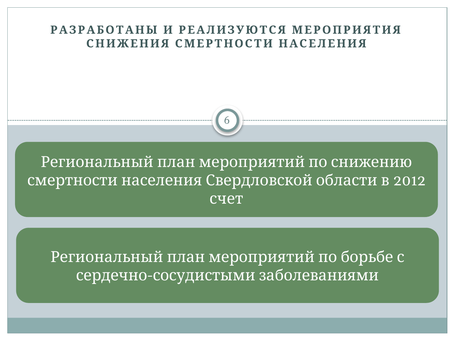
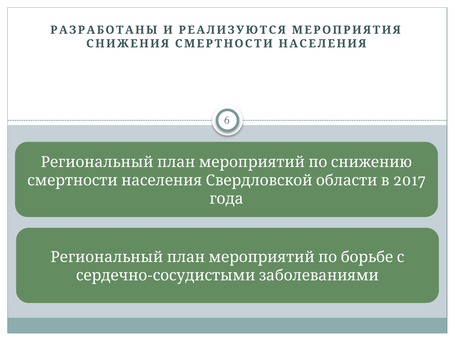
2012: 2012 -> 2017 (409, 181)
счет: счет -> года (226, 199)
